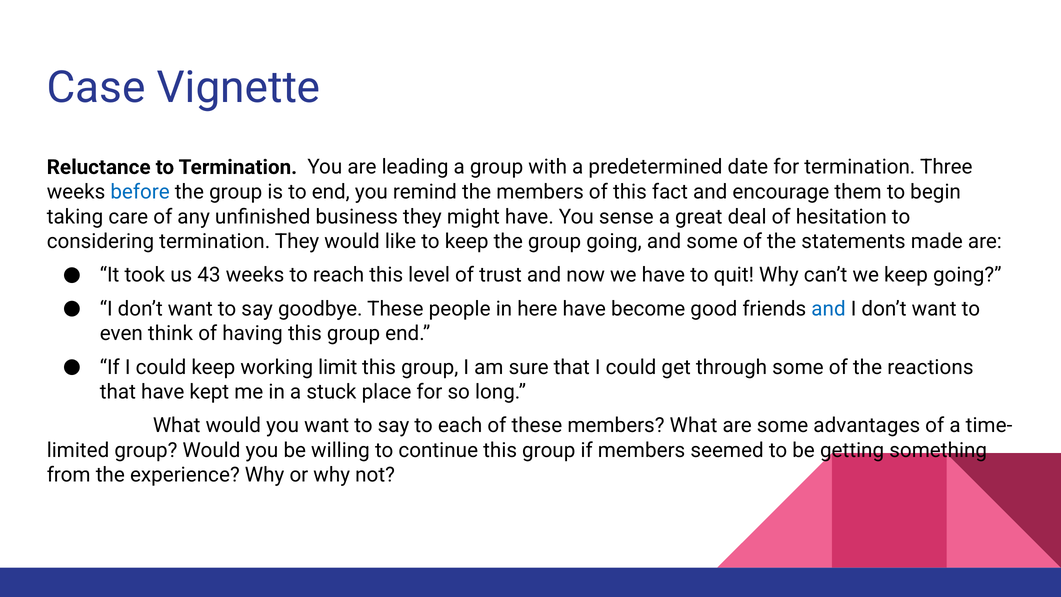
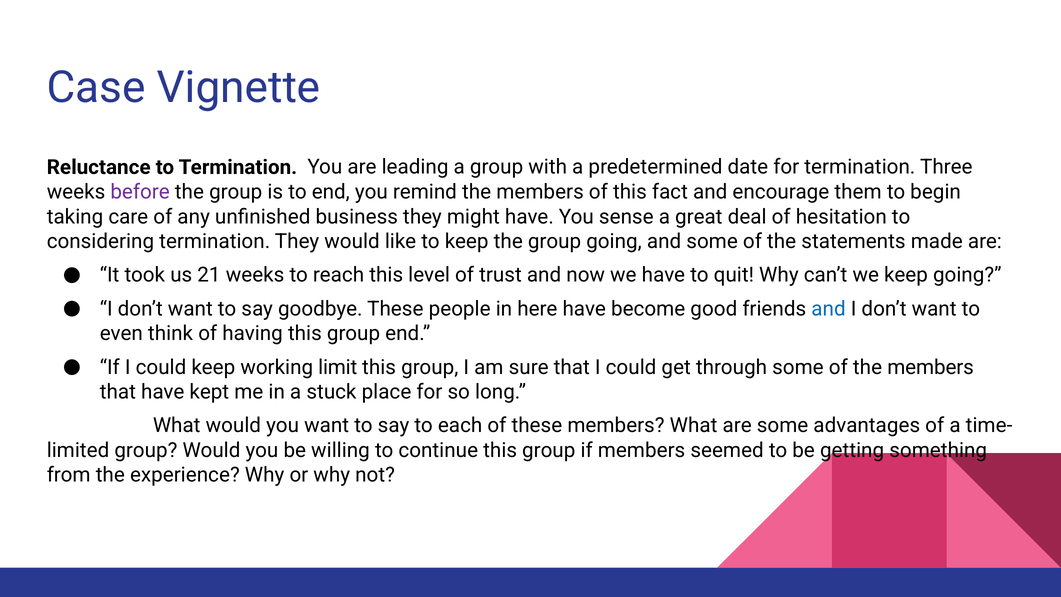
before colour: blue -> purple (140, 192)
43: 43 -> 21 (209, 275)
of the reactions: reactions -> members (931, 367)
